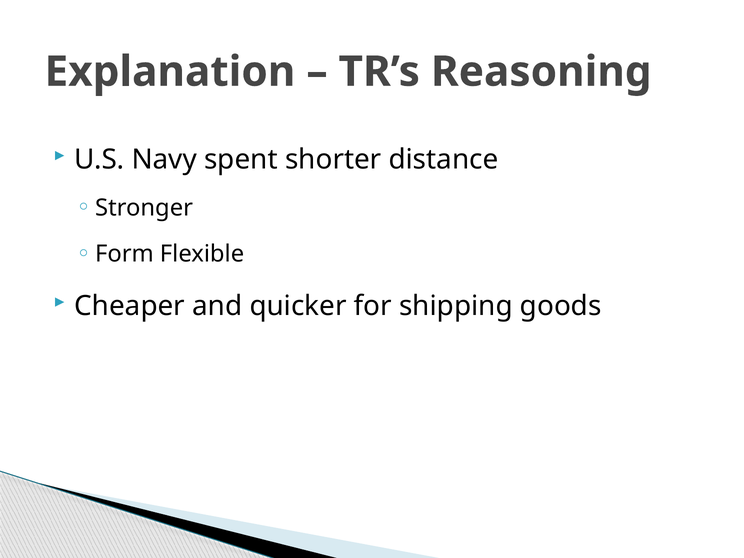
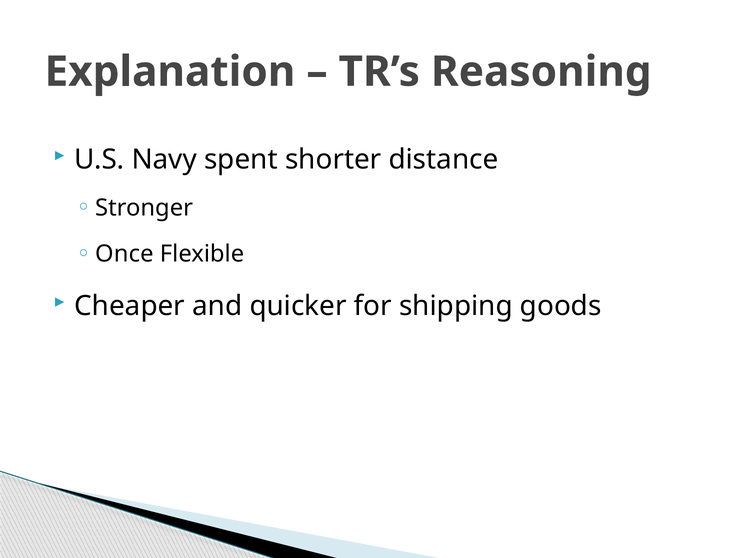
Form: Form -> Once (124, 254)
